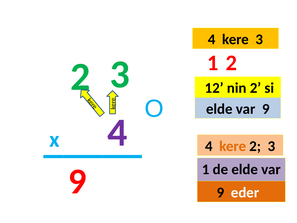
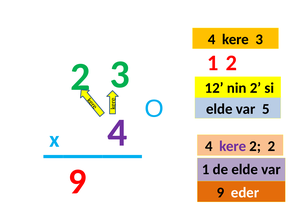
9: 9 -> 5 (266, 109)
kere colour: orange -> purple (233, 146)
2 3: 3 -> 2 (271, 146)
